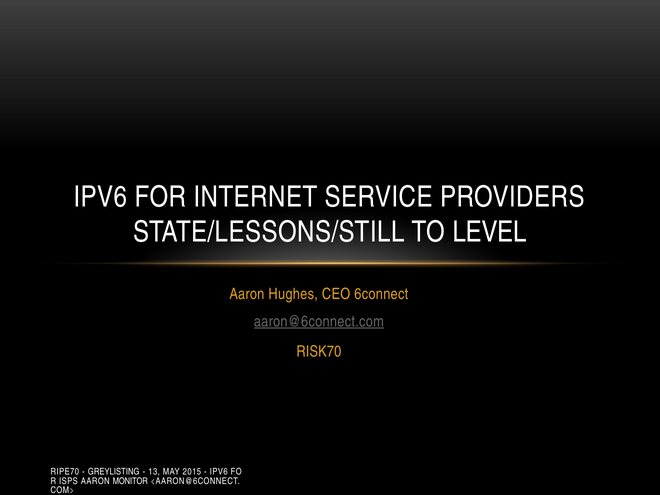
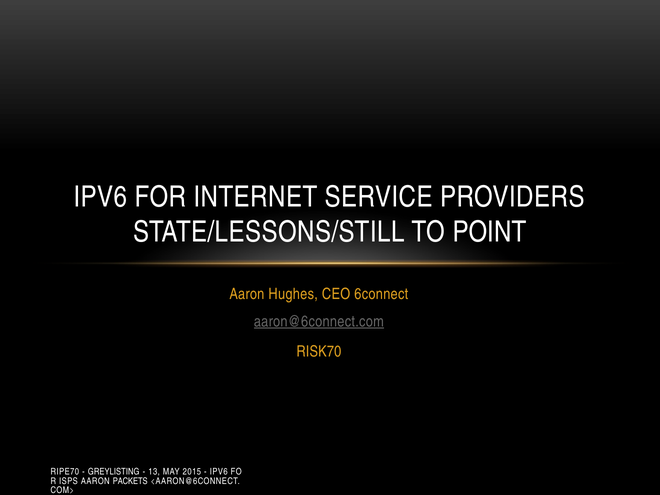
LEVEL: LEVEL -> POINT (489, 232)
MONITOR: MONITOR -> PACKETS (130, 481)
